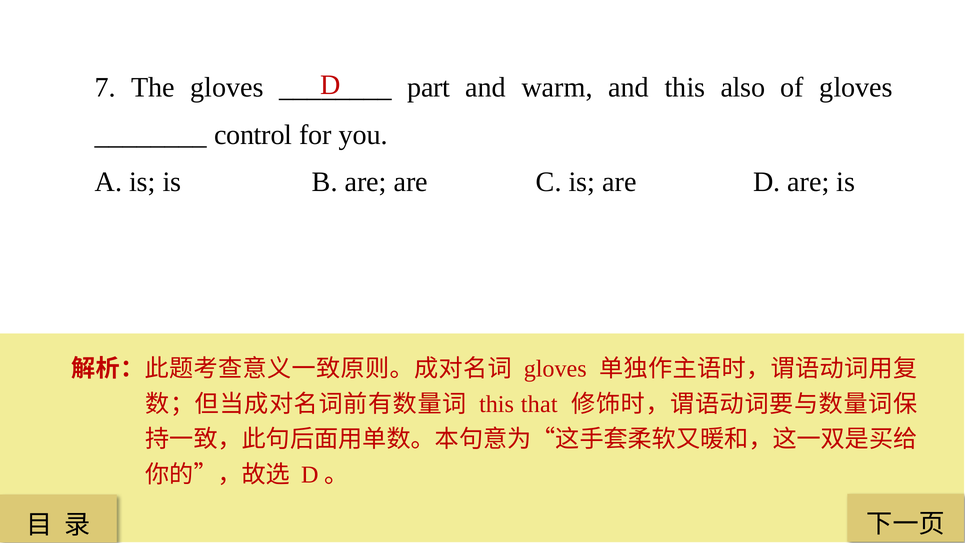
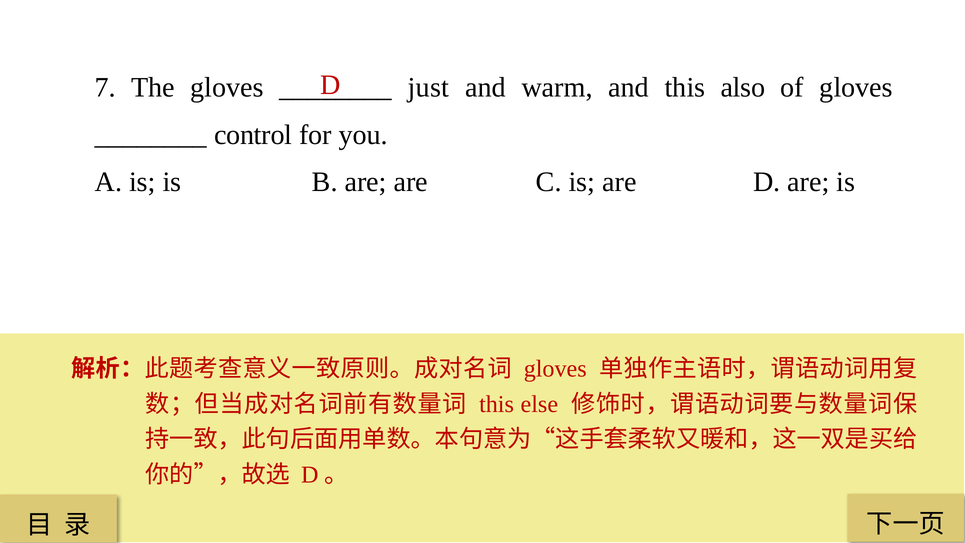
part: part -> just (428, 88)
that: that -> else (539, 404)
